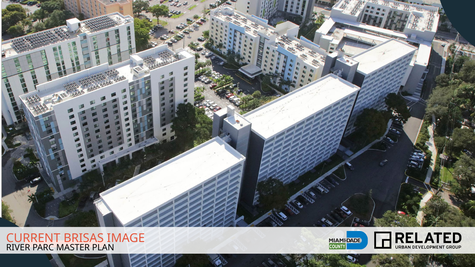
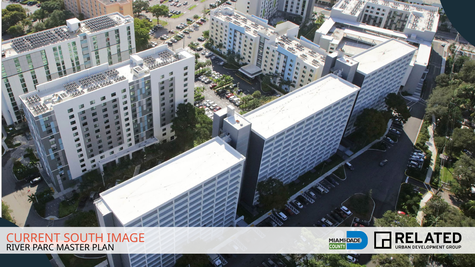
BRISAS: BRISAS -> SOUTH (84, 238)
